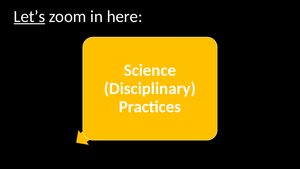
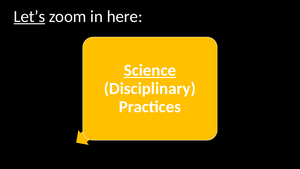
Science underline: none -> present (150, 70)
